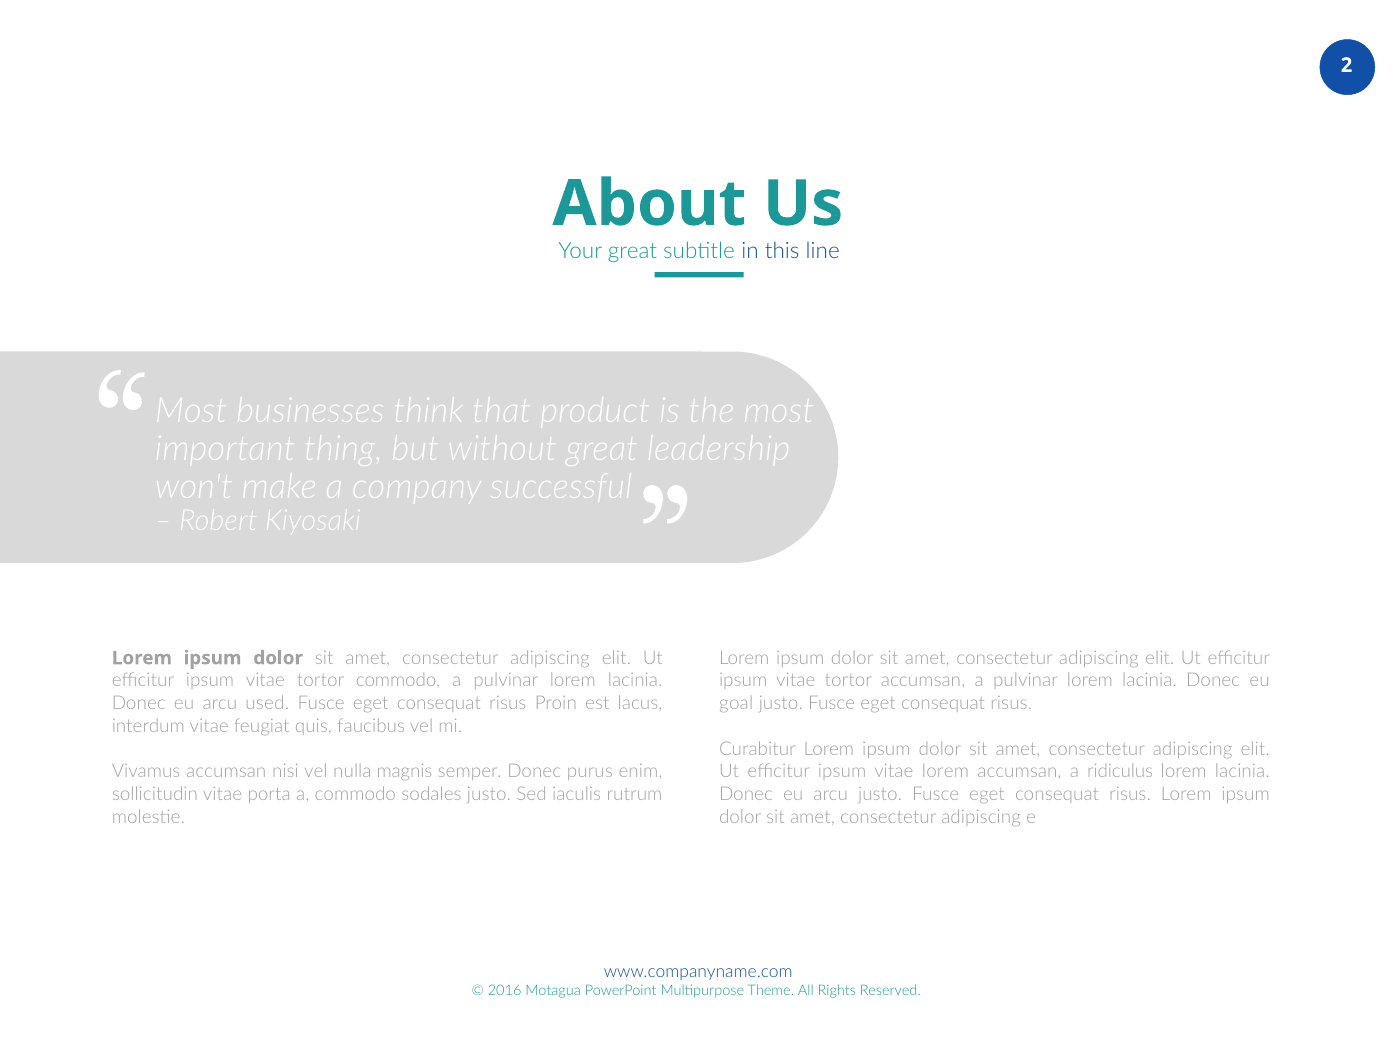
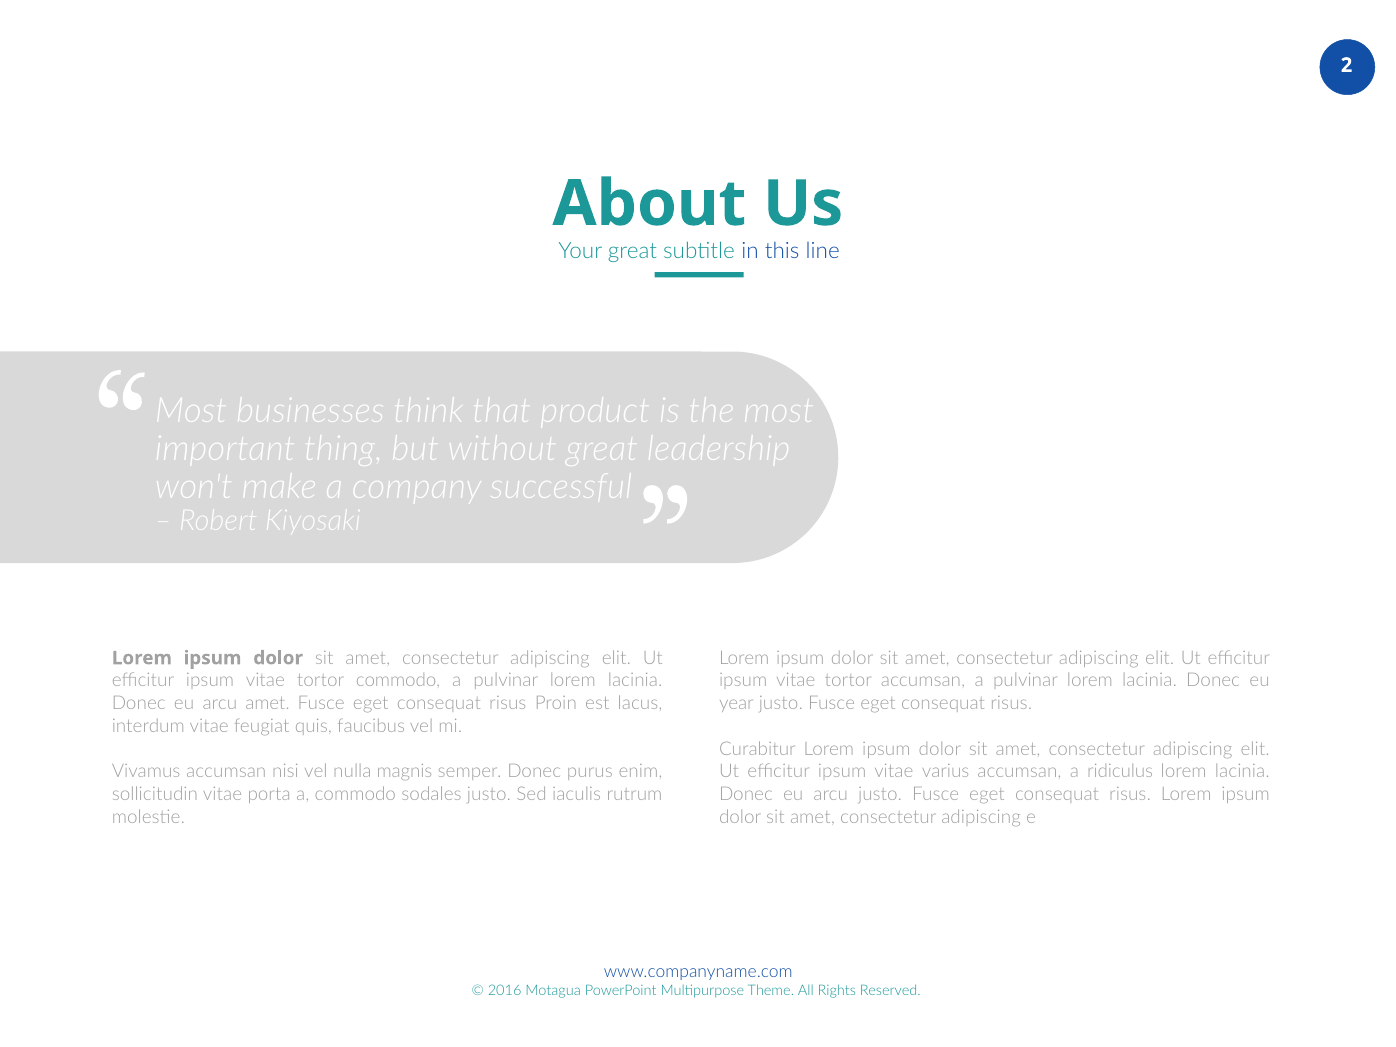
arcu used: used -> amet (268, 703)
goal: goal -> year (736, 703)
vitae lorem: lorem -> varius (946, 772)
